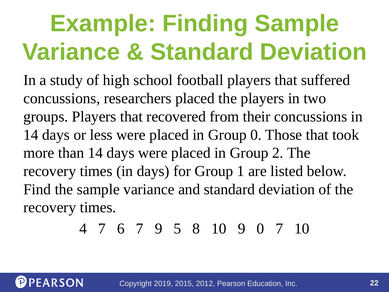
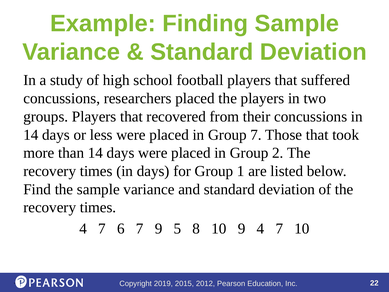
Group 0: 0 -> 7 (256, 135)
9 0: 0 -> 4 (260, 228)
